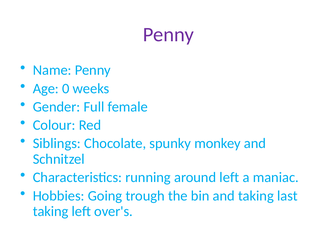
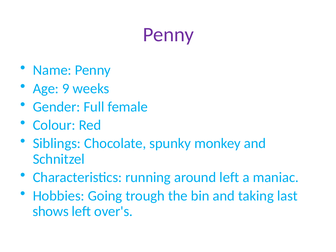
0: 0 -> 9 (66, 88)
taking: taking -> shows (51, 211)
